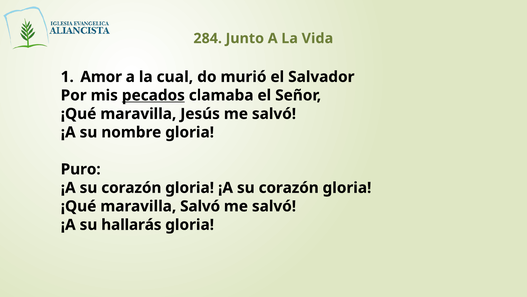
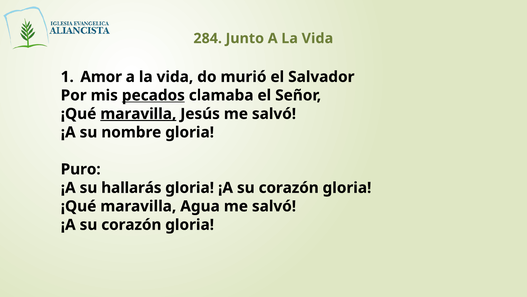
cual: cual -> vida (175, 77)
maravilla underline: none -> present (138, 114)
corazón: corazón -> hallarás (131, 187)
maravilla Salvó: Salvó -> Agua (200, 206)
hallarás: hallarás -> corazón (131, 224)
